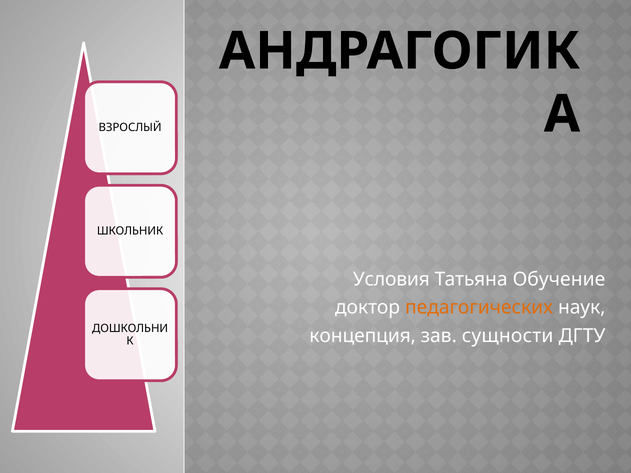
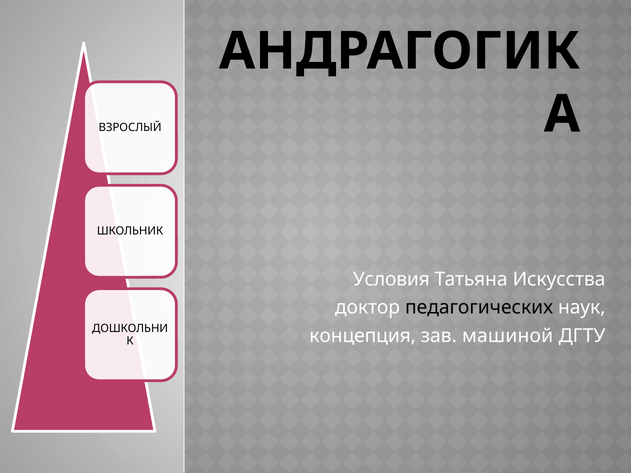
Обучение: Обучение -> Искусства (559, 279)
педагогических colour: orange -> black (479, 308)
сущности: сущности -> машиной (508, 336)
